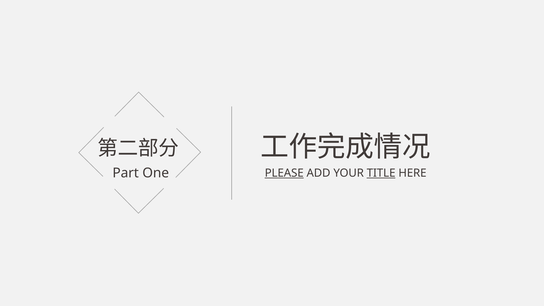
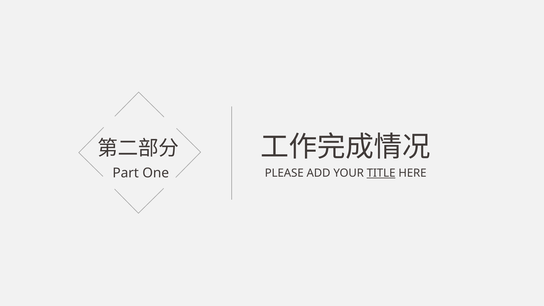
PLEASE underline: present -> none (284, 173)
